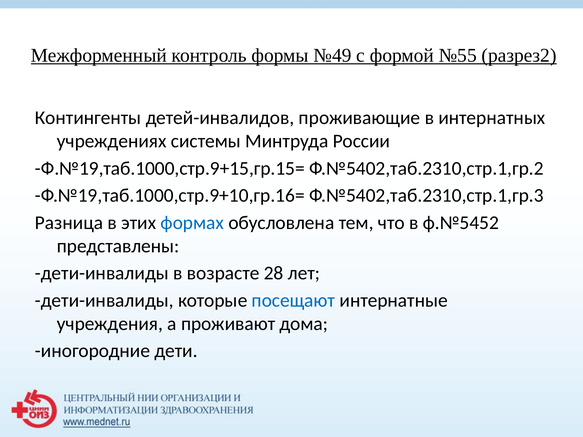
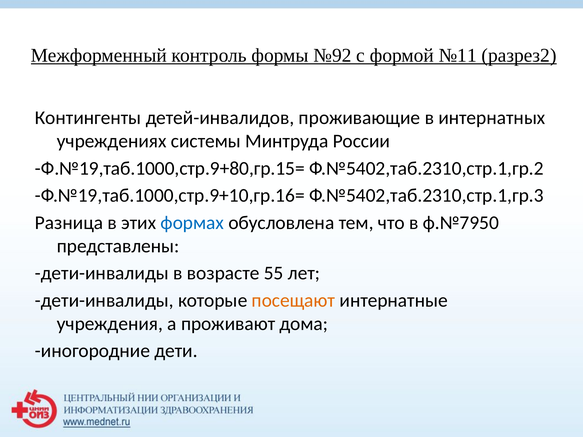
№49: №49 -> №92 (332, 55)
№55: №55 -> №11 (458, 55)
Ф.№19,таб.1000,стр.9+15,гр.15=: Ф.№19,таб.1000,стр.9+15,гр.15= -> Ф.№19,таб.1000,стр.9+80,гр.15= (170, 168)
ф.№5452: ф.№5452 -> ф.№7950 (461, 223)
28: 28 -> 55 (274, 273)
посещают colour: blue -> orange (293, 301)
